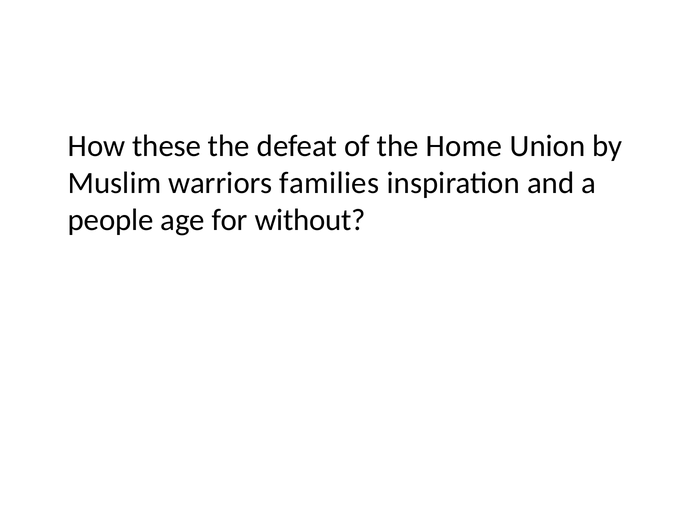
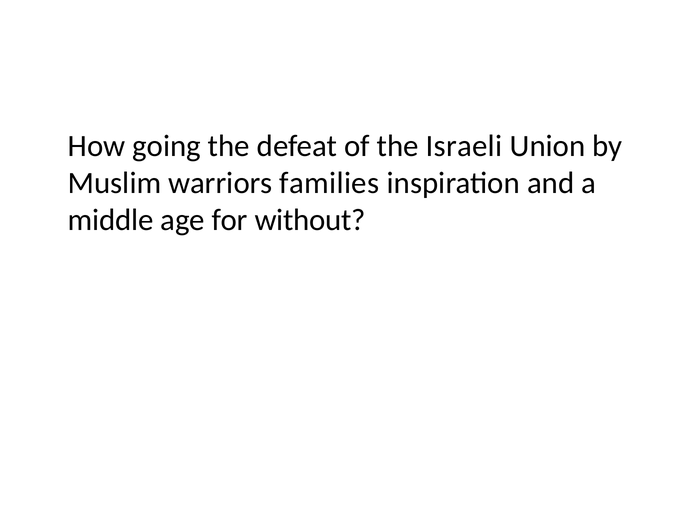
these: these -> going (167, 146)
Home: Home -> Israeli (464, 146)
people: people -> middle (111, 220)
